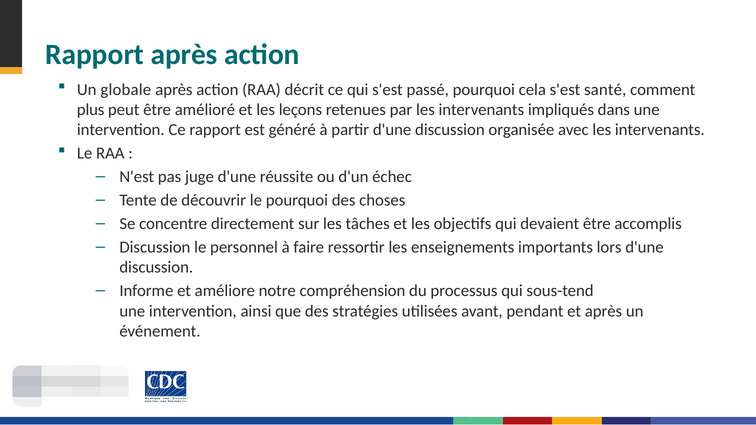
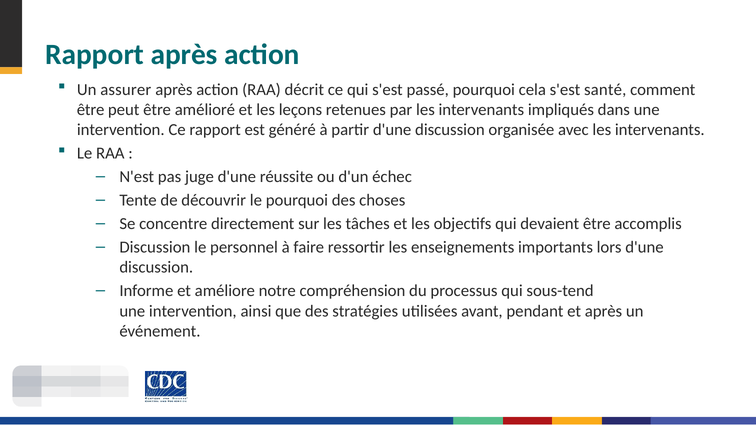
globale: globale -> assurer (126, 90)
plus: plus -> être (91, 110)
